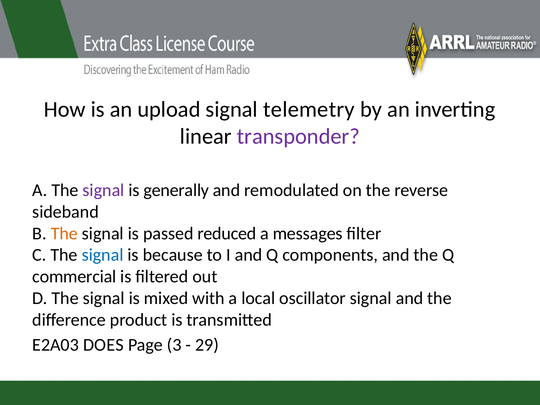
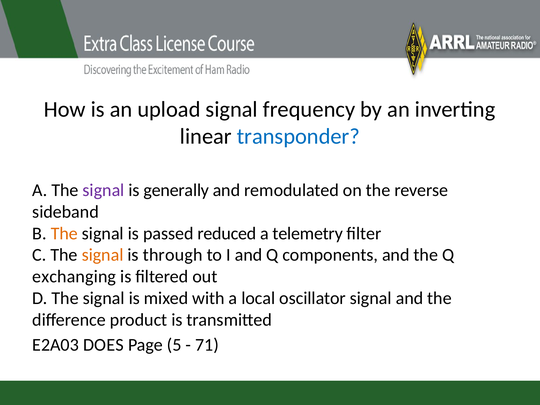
telemetry: telemetry -> frequency (309, 110)
transponder colour: purple -> blue (298, 137)
messages: messages -> telemetry (308, 233)
signal colour: blue -> orange (103, 255)
because: because -> through (173, 255)
commercial: commercial -> exchanging (74, 277)
3: 3 -> 5 (174, 345)
29: 29 -> 71 (207, 345)
